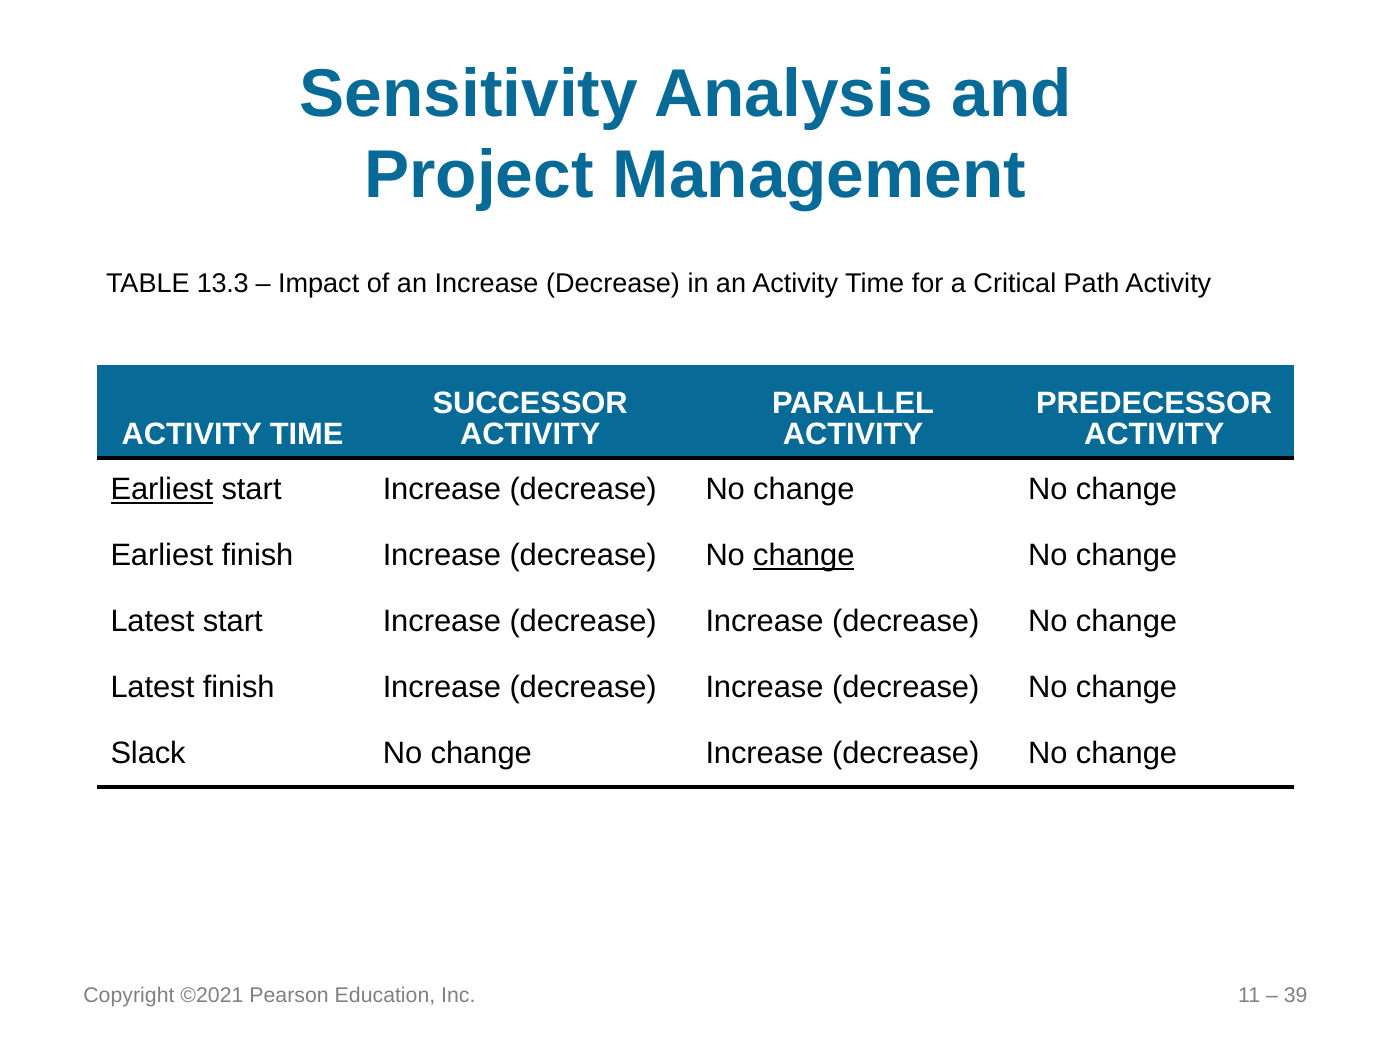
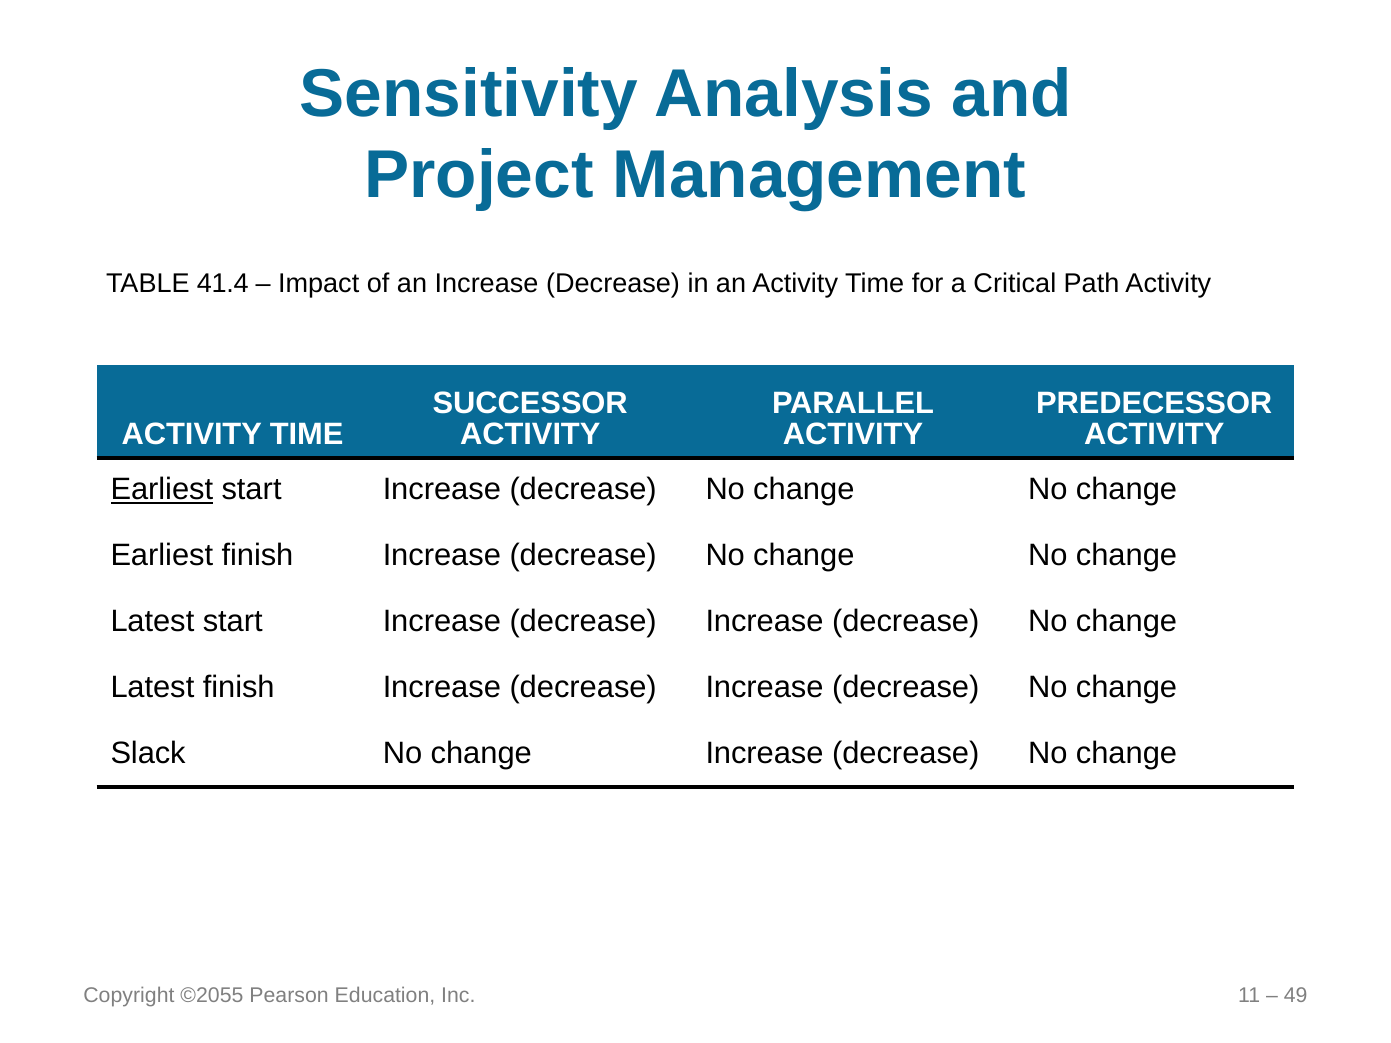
13.3: 13.3 -> 41.4 (223, 284)
change underline: present -> none (804, 556)
©2021: ©2021 -> ©2055 (212, 996)
39: 39 -> 49 (1296, 996)
